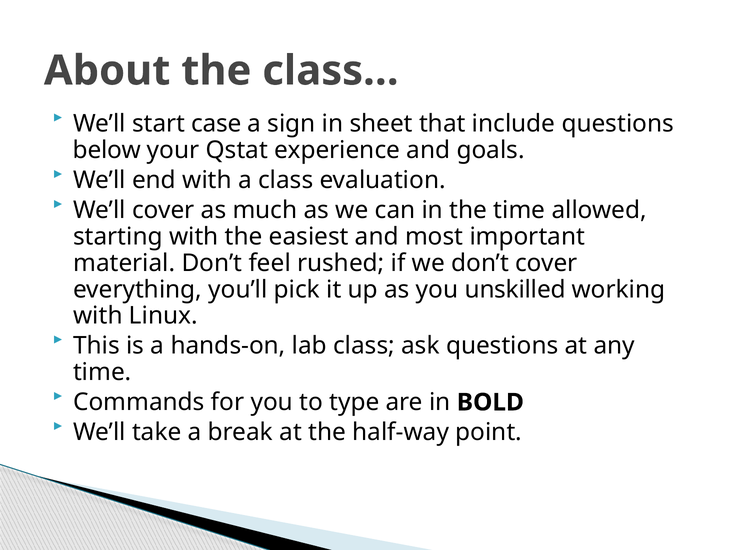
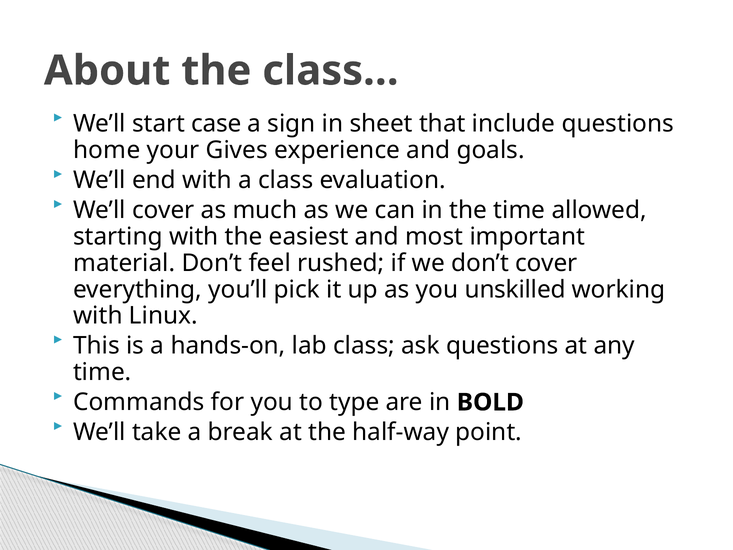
below: below -> home (107, 150)
Qstat: Qstat -> Gives (237, 150)
